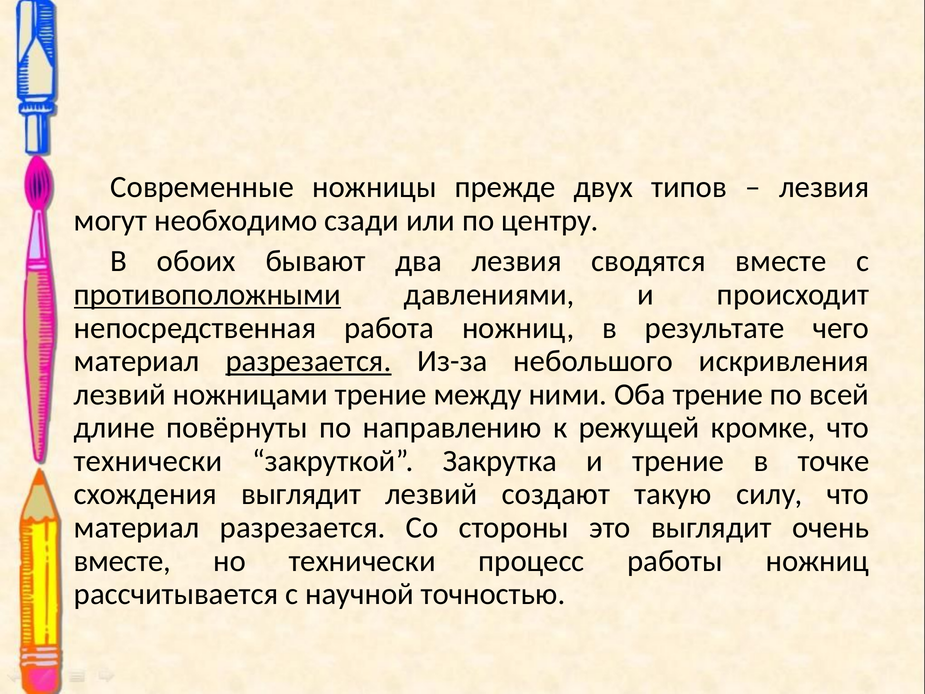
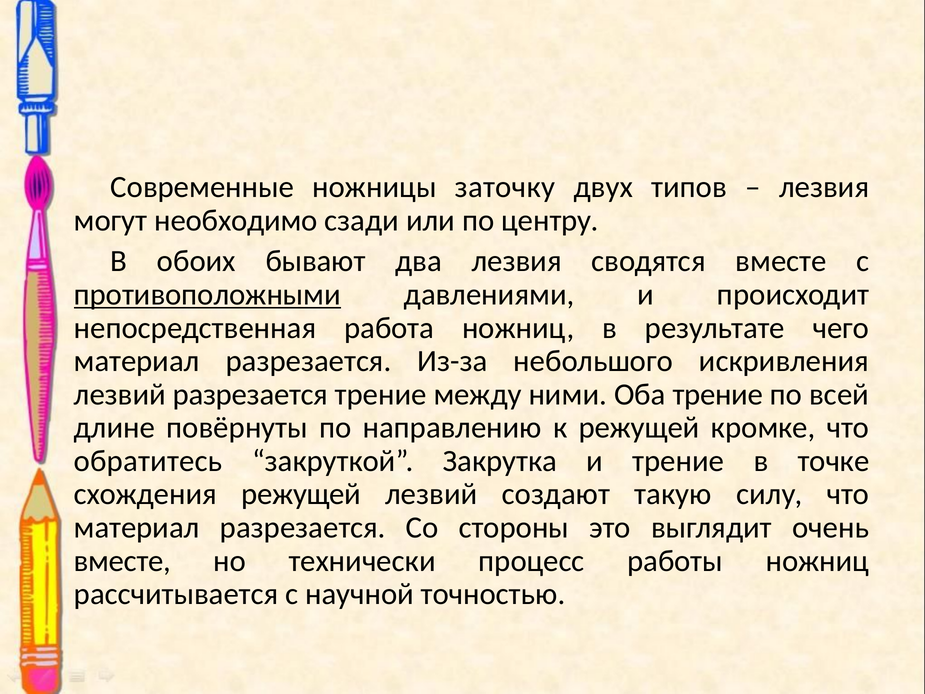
прежде: прежде -> заточку (505, 187)
разрезается underline: present -> none (309, 361)
лезвий ножницами: ножницами -> разрезается (250, 394)
технически: технически -> обратитесь (148, 461)
схождения выглядит: выглядит -> режущей (301, 494)
